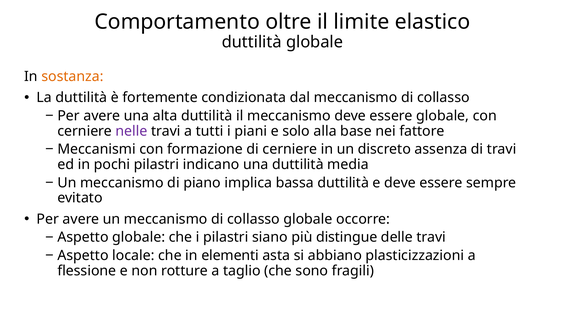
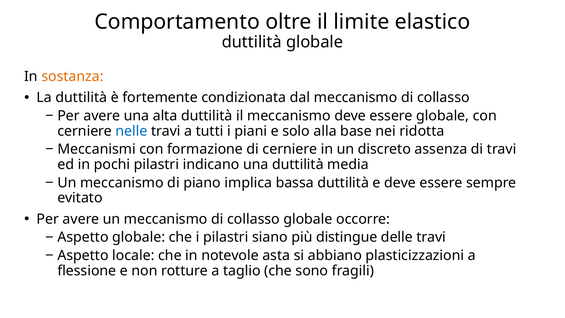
nelle colour: purple -> blue (131, 131)
fattore: fattore -> ridotta (422, 131)
elementi: elementi -> notevole (230, 255)
